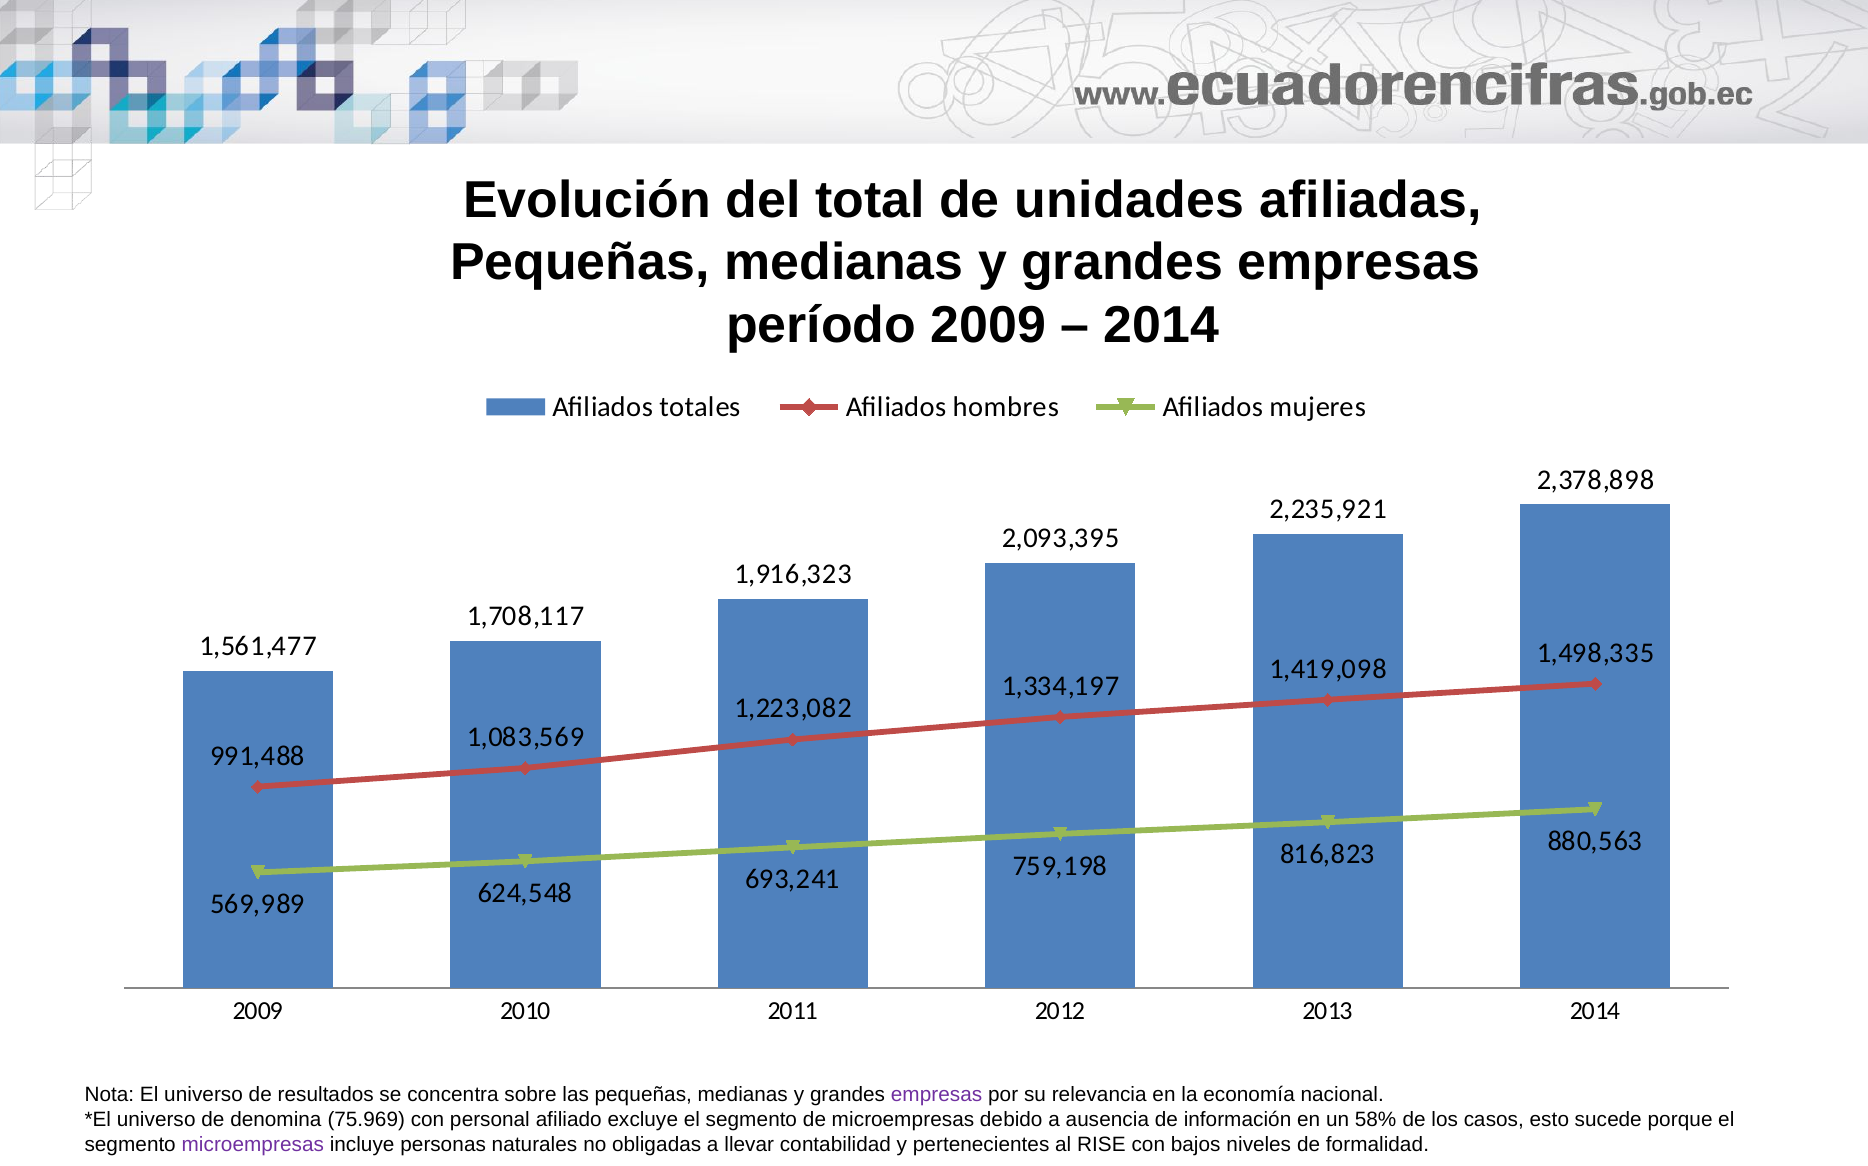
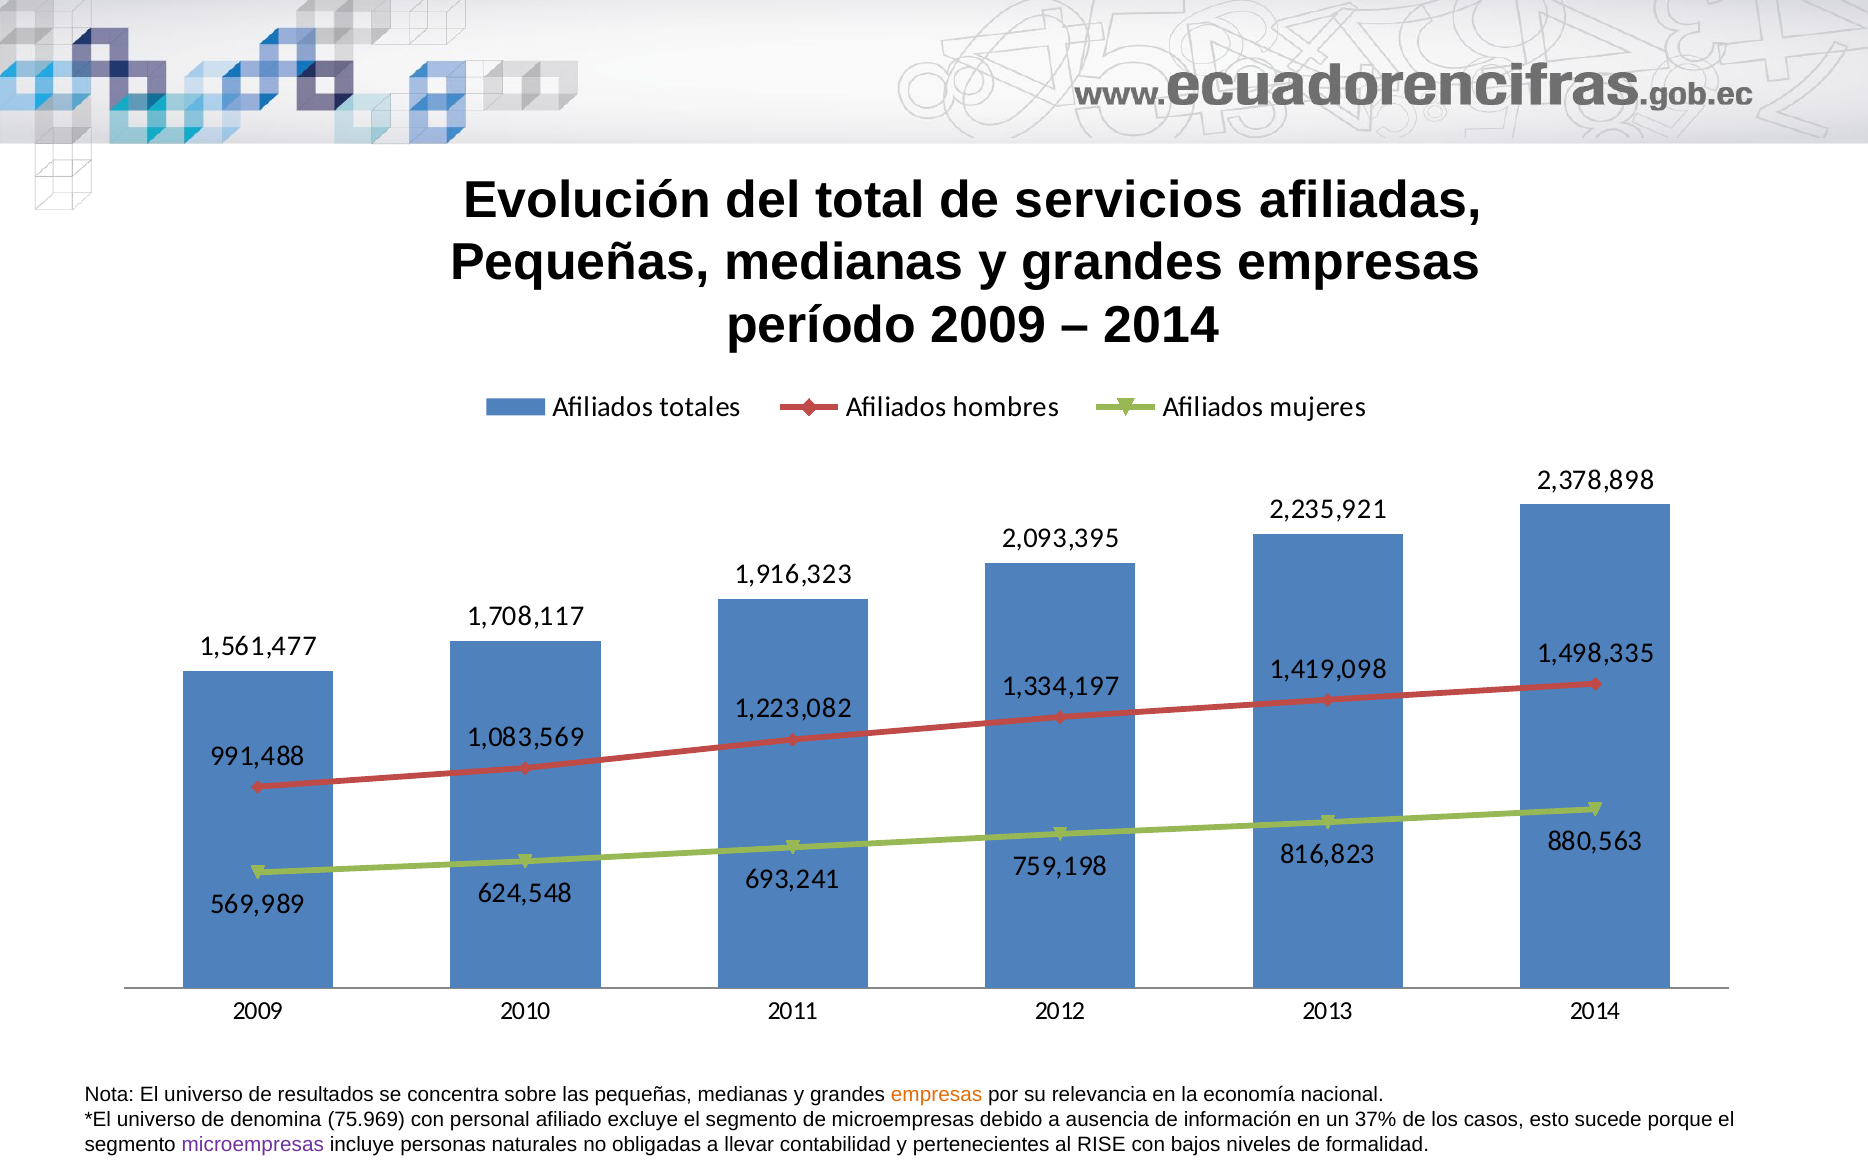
unidades: unidades -> servicios (1129, 201)
empresas colour: purple -> orange (937, 1095)
58%: 58% -> 37% (1376, 1120)
